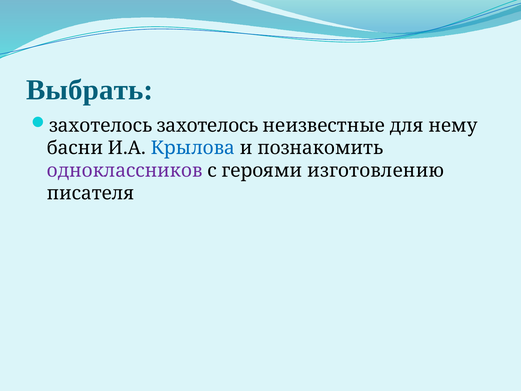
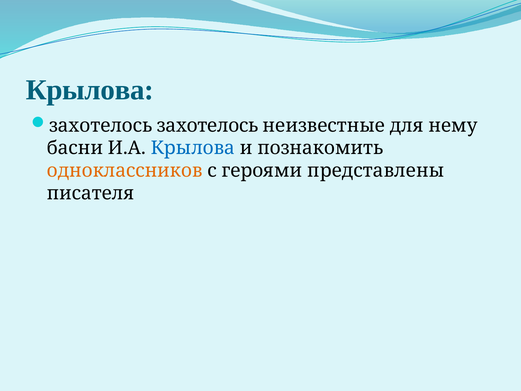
Выбрать: Выбрать -> Крылова (90, 90)
одноклассников colour: purple -> orange (125, 171)
изготовлению: изготовлению -> представлены (376, 171)
